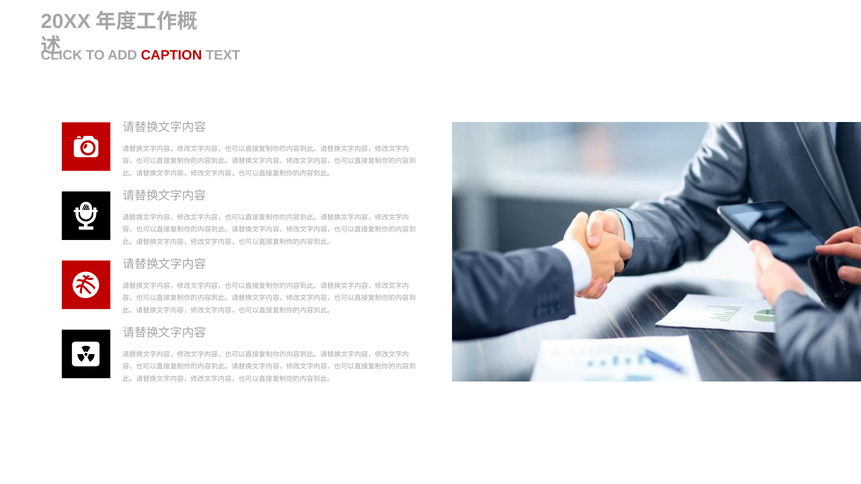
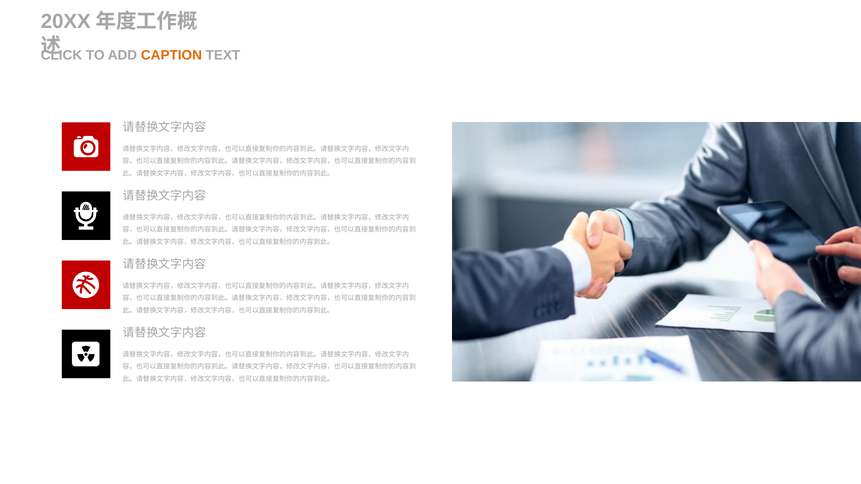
CAPTION colour: red -> orange (171, 55)
